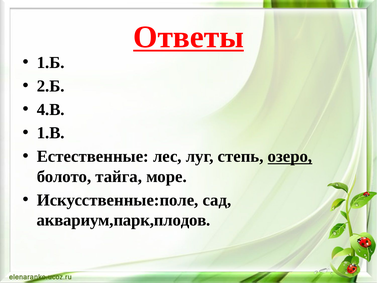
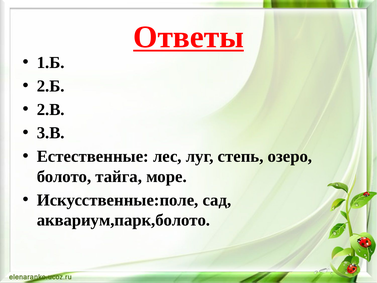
4.В: 4.В -> 2.В (51, 109)
1.В: 1.В -> 3.В (51, 133)
озеро underline: present -> none (290, 156)
аквариум,парк,плодов: аквариум,парк,плодов -> аквариум,парк,болото (123, 220)
